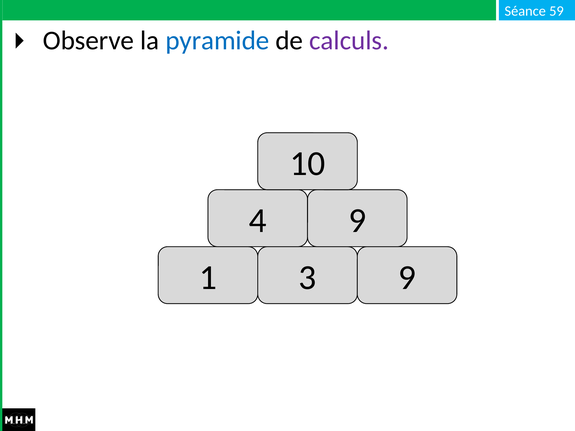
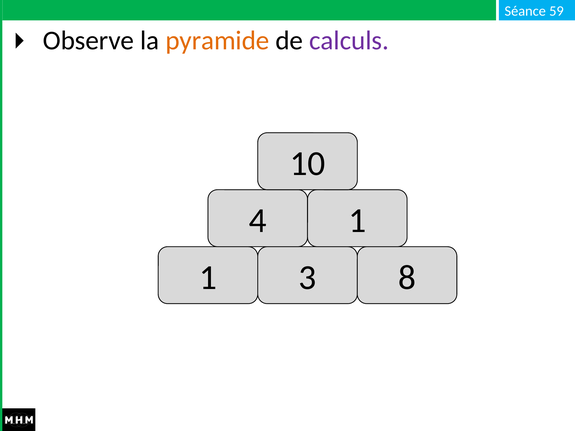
pyramide colour: blue -> orange (217, 40)
4 9: 9 -> 1 (357, 221)
3 9: 9 -> 8 (407, 278)
